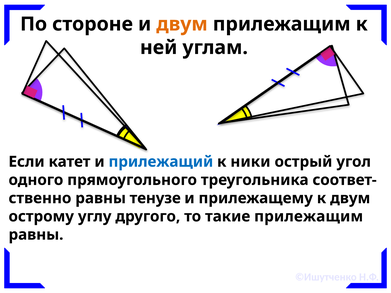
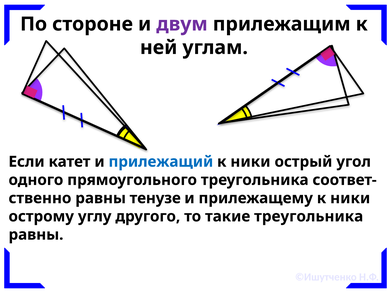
двум colour: orange -> purple (182, 24)
прилежащему к двум: двум -> ники (350, 198)
такие прилежащим: прилежащим -> треугольника (309, 217)
